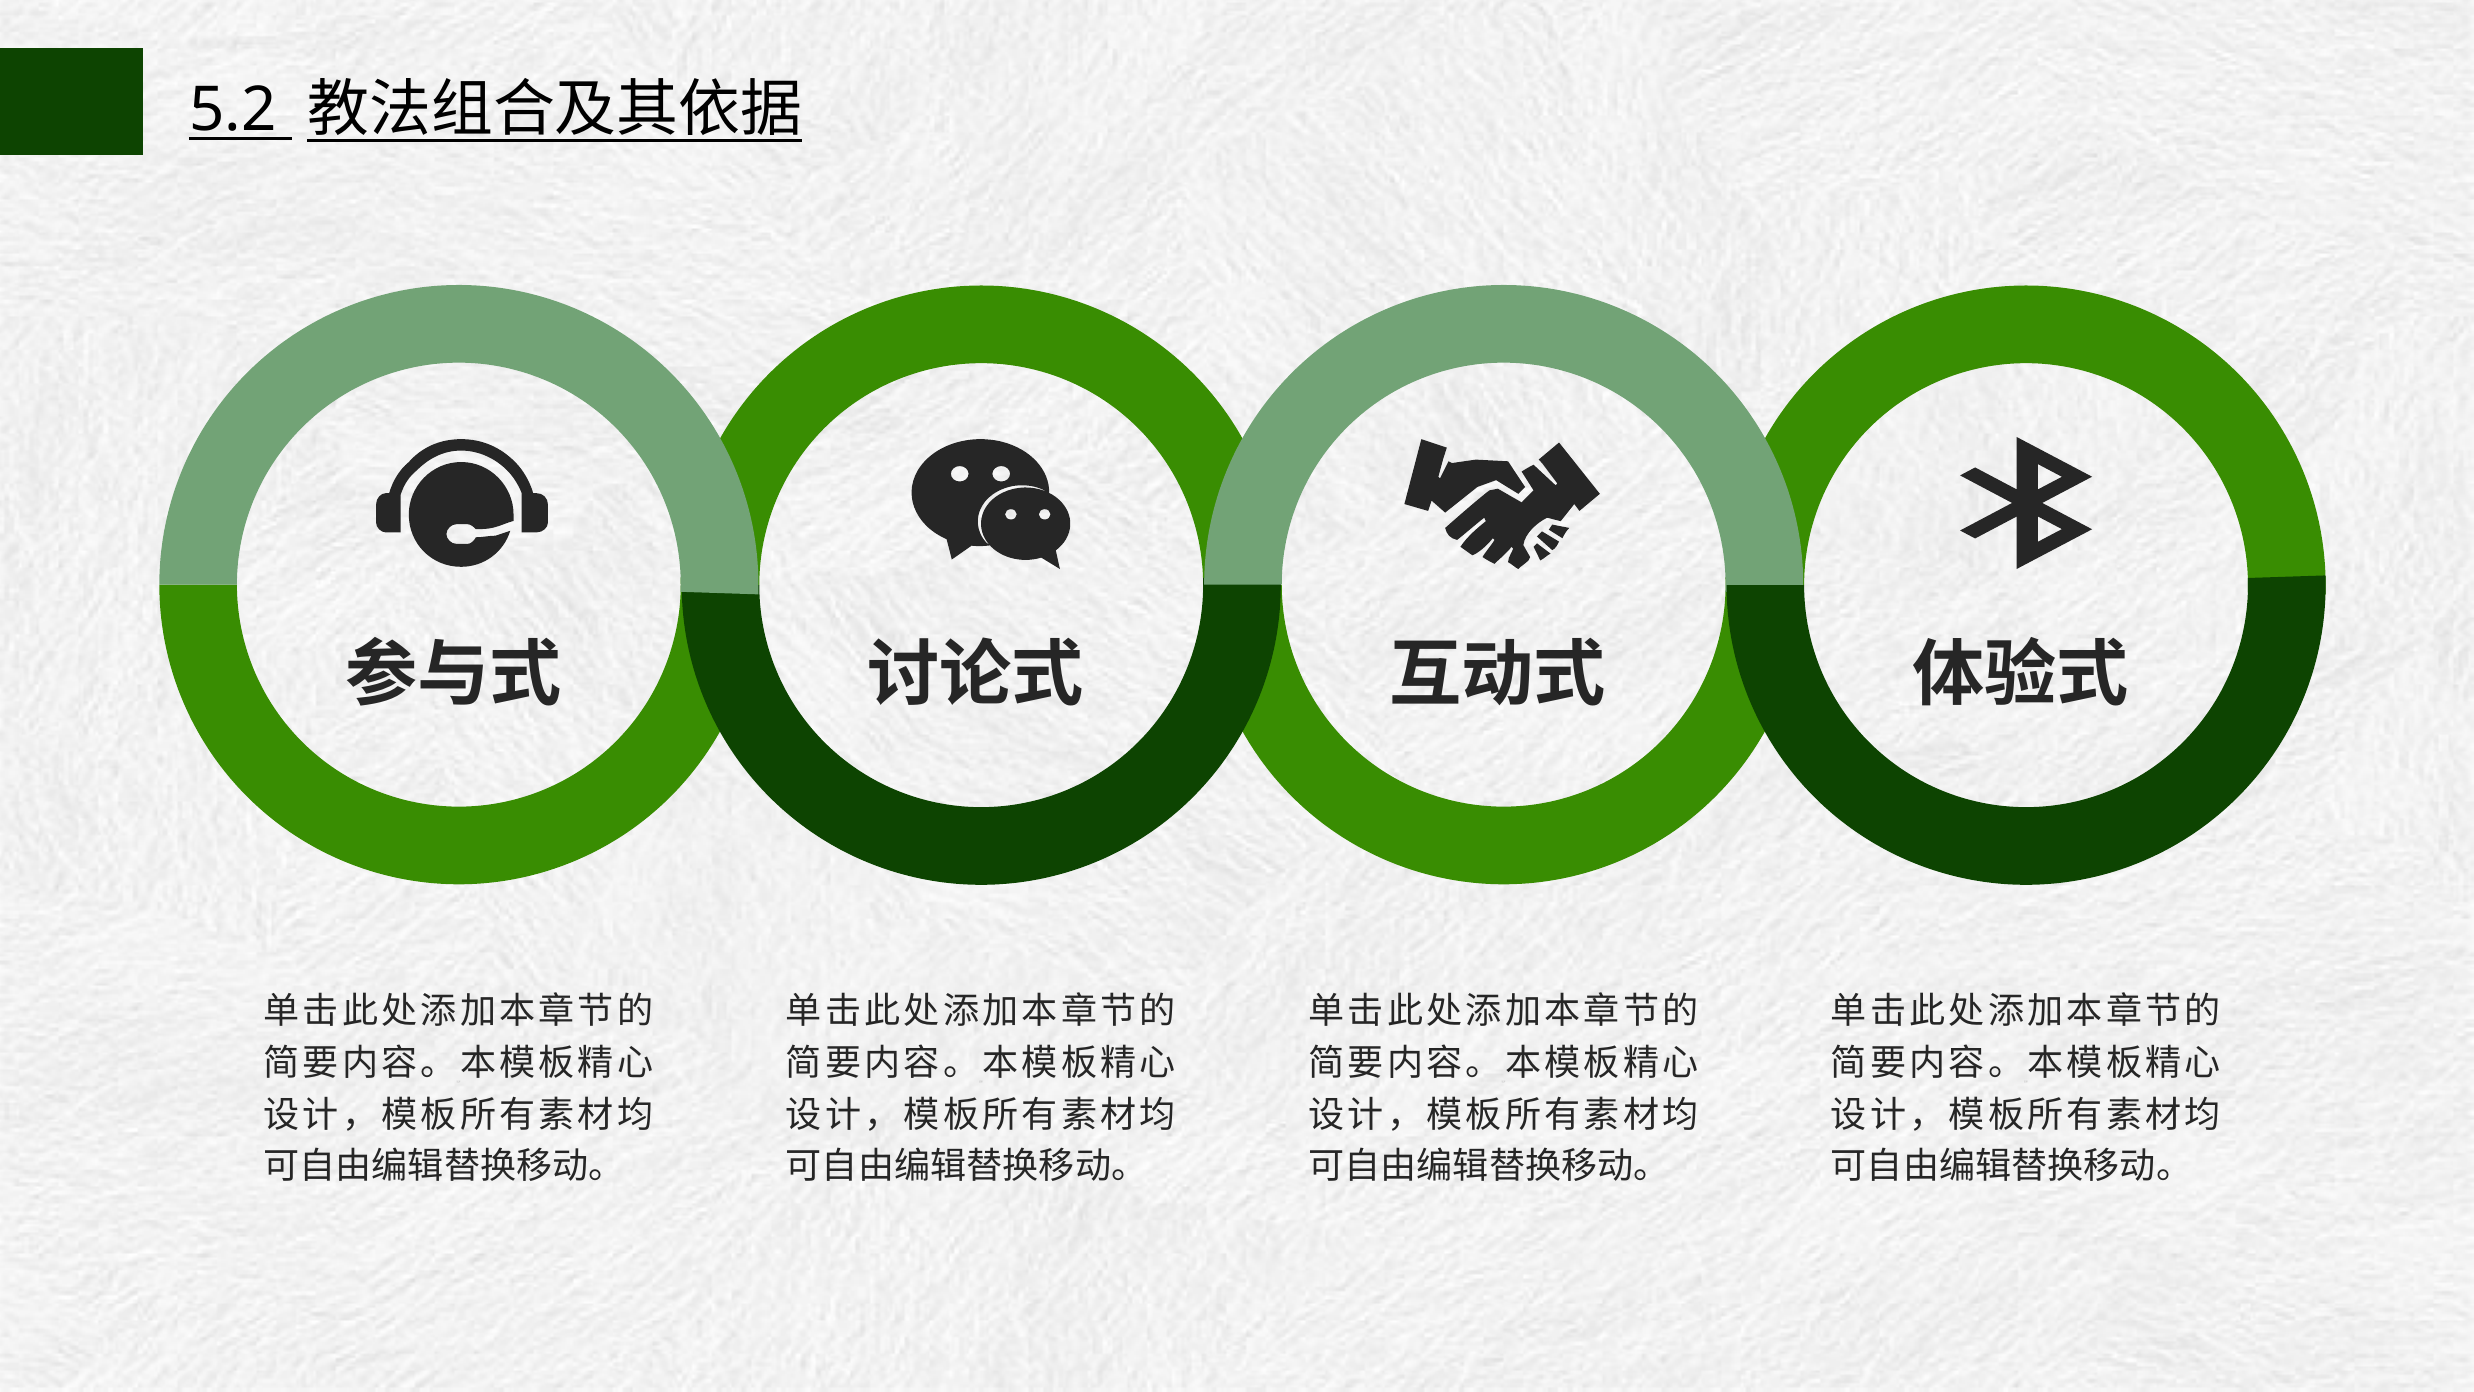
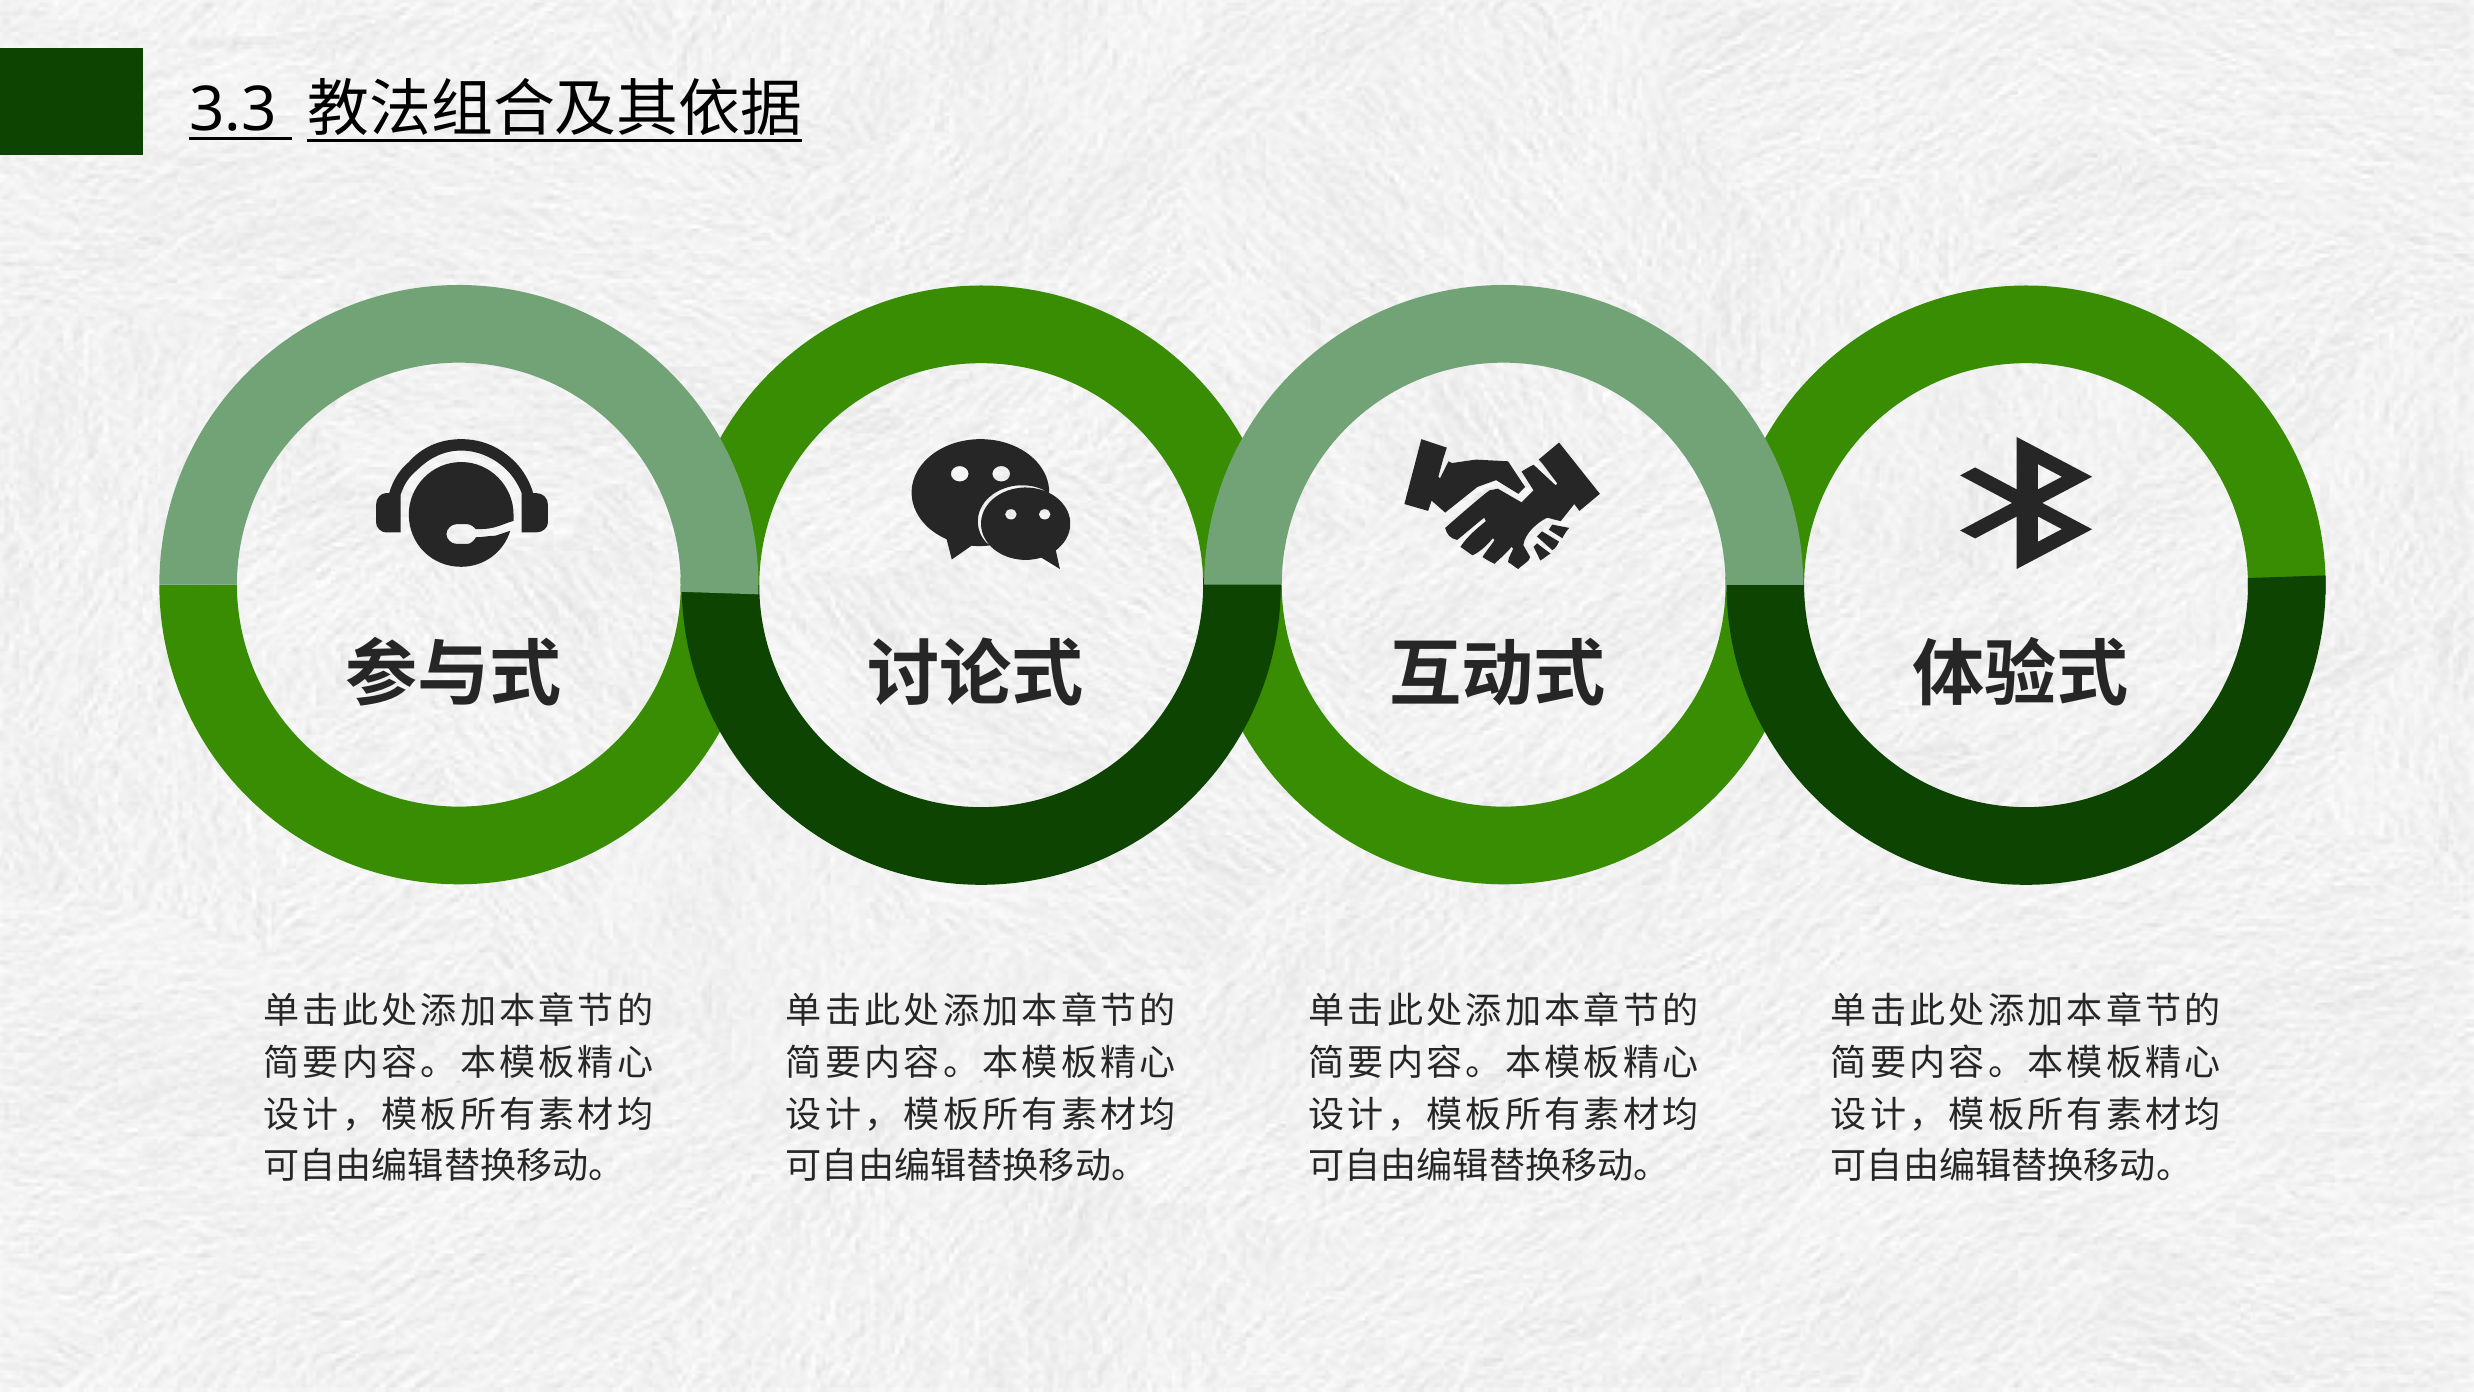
5.2: 5.2 -> 3.3 (233, 110)
